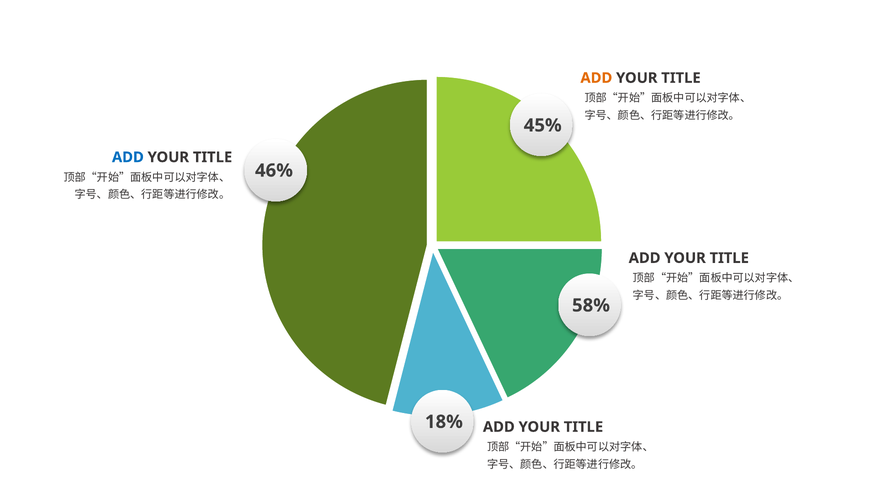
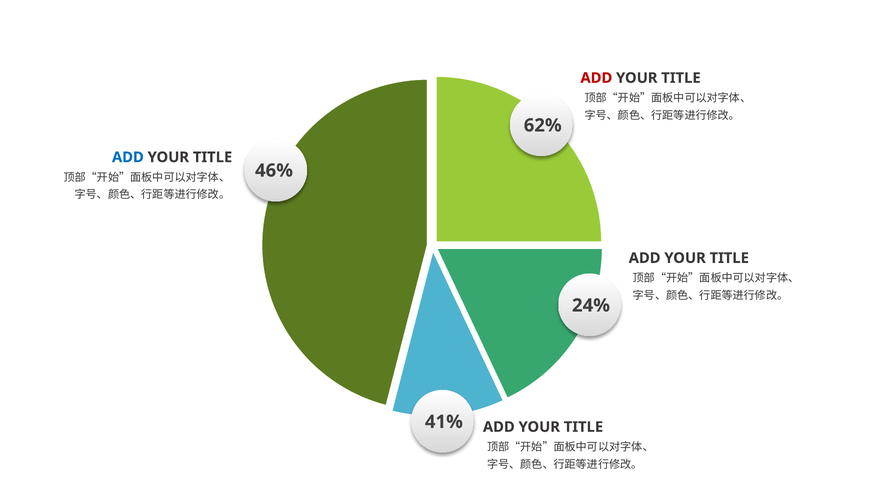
ADD colour: orange -> red (596, 78)
45%: 45% -> 62% (543, 125)
58%: 58% -> 24% (591, 305)
18%: 18% -> 41% (444, 422)
